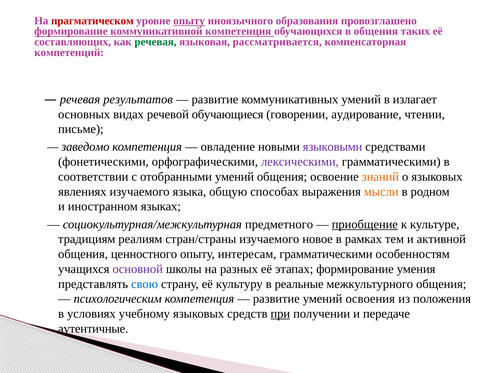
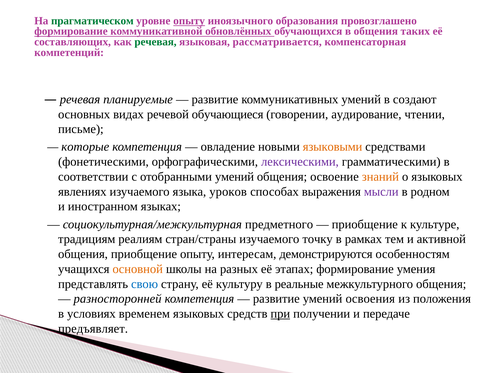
прагматическом colour: red -> green (92, 21)
коммуникативной компетенция: компетенция -> обновлённых (238, 31)
результатов: результатов -> планируемые (138, 99)
излагает: излагает -> создают (415, 99)
заведомо: заведомо -> которые (85, 147)
языковыми colour: purple -> orange (333, 147)
общую: общую -> уроков (228, 192)
мысли colour: orange -> purple (381, 192)
приобщение underline: present -> none (365, 225)
новое: новое -> точку (318, 239)
общения ценностного: ценностного -> приобщение (144, 254)
интересам грамматическими: грамматическими -> демонстрируются (326, 254)
основной colour: purple -> orange (138, 269)
психологическим: психологическим -> разносторонней (118, 299)
учебному: учебному -> временем (144, 314)
аутентичные: аутентичные -> предъявляет (93, 329)
